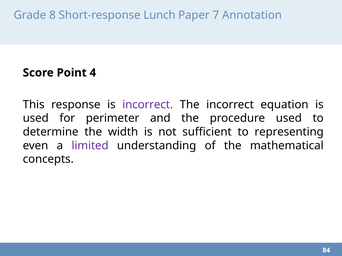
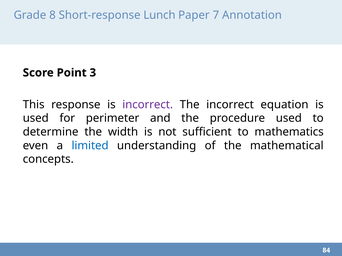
4: 4 -> 3 (93, 73)
representing: representing -> mathematics (289, 132)
limited colour: purple -> blue (90, 146)
